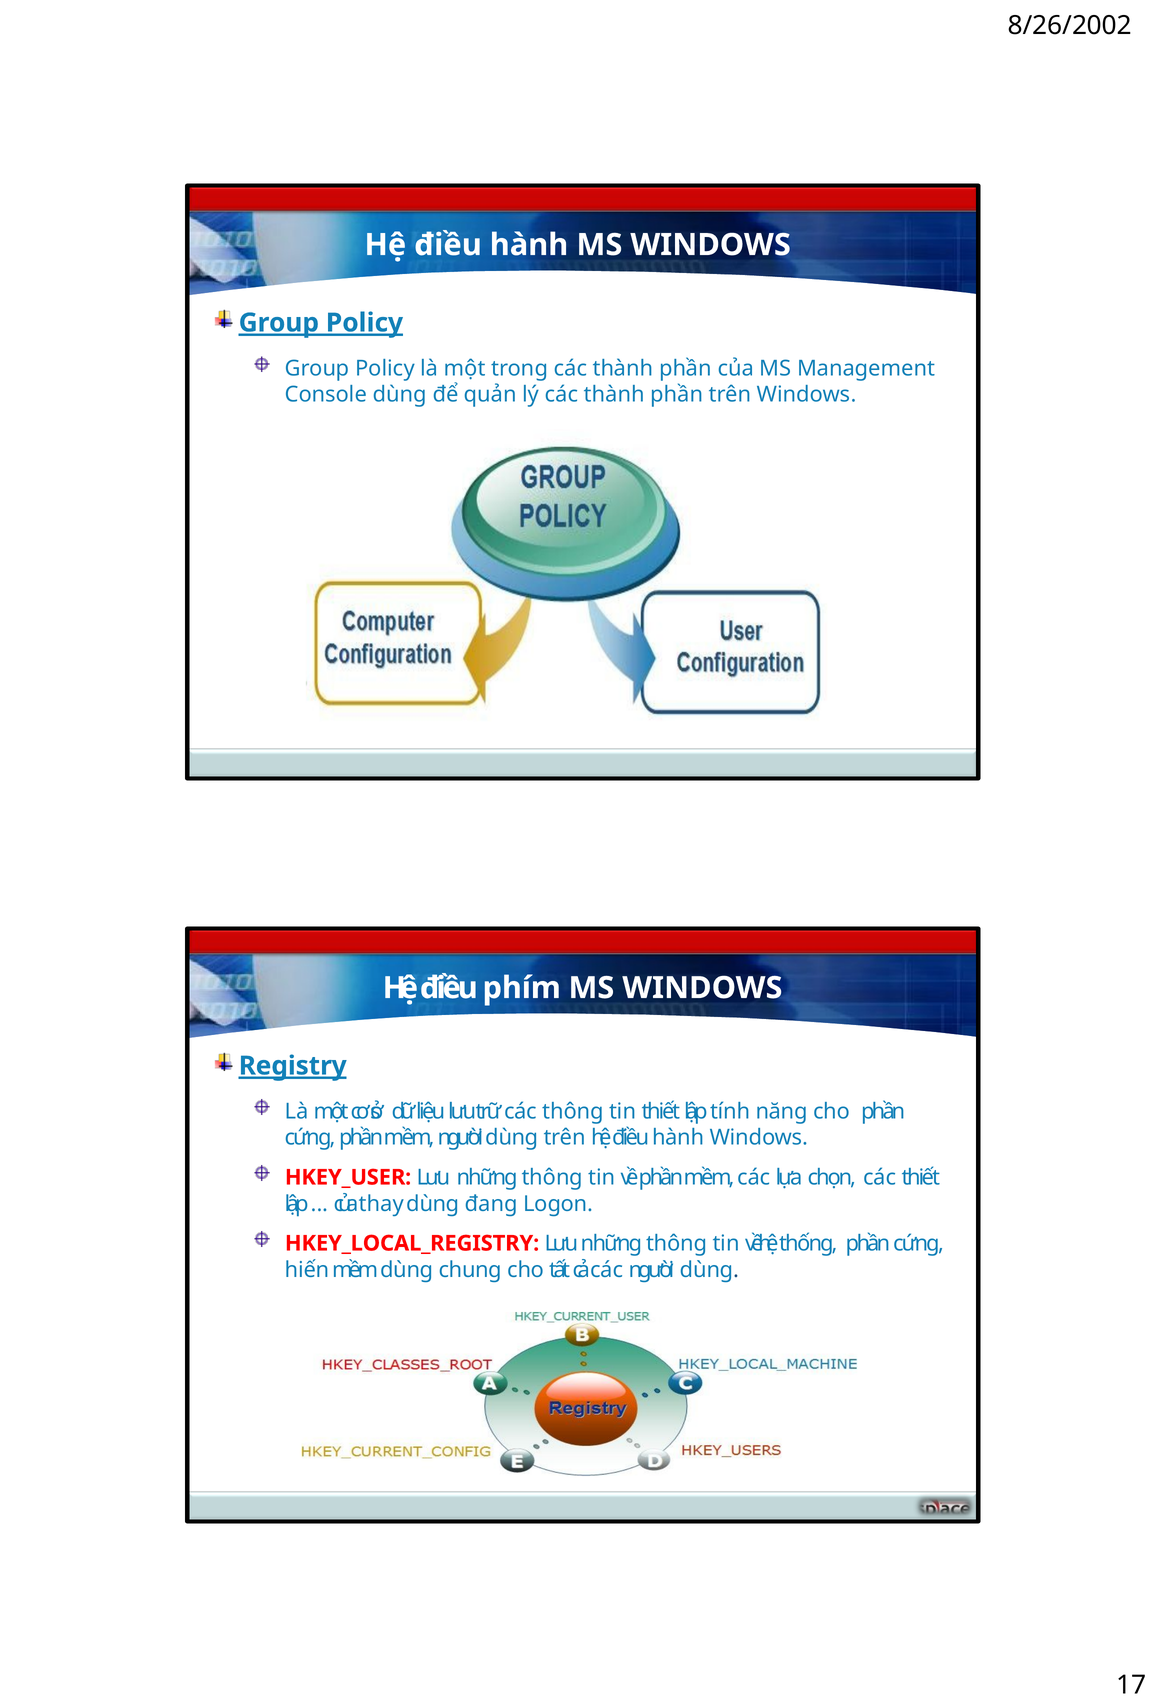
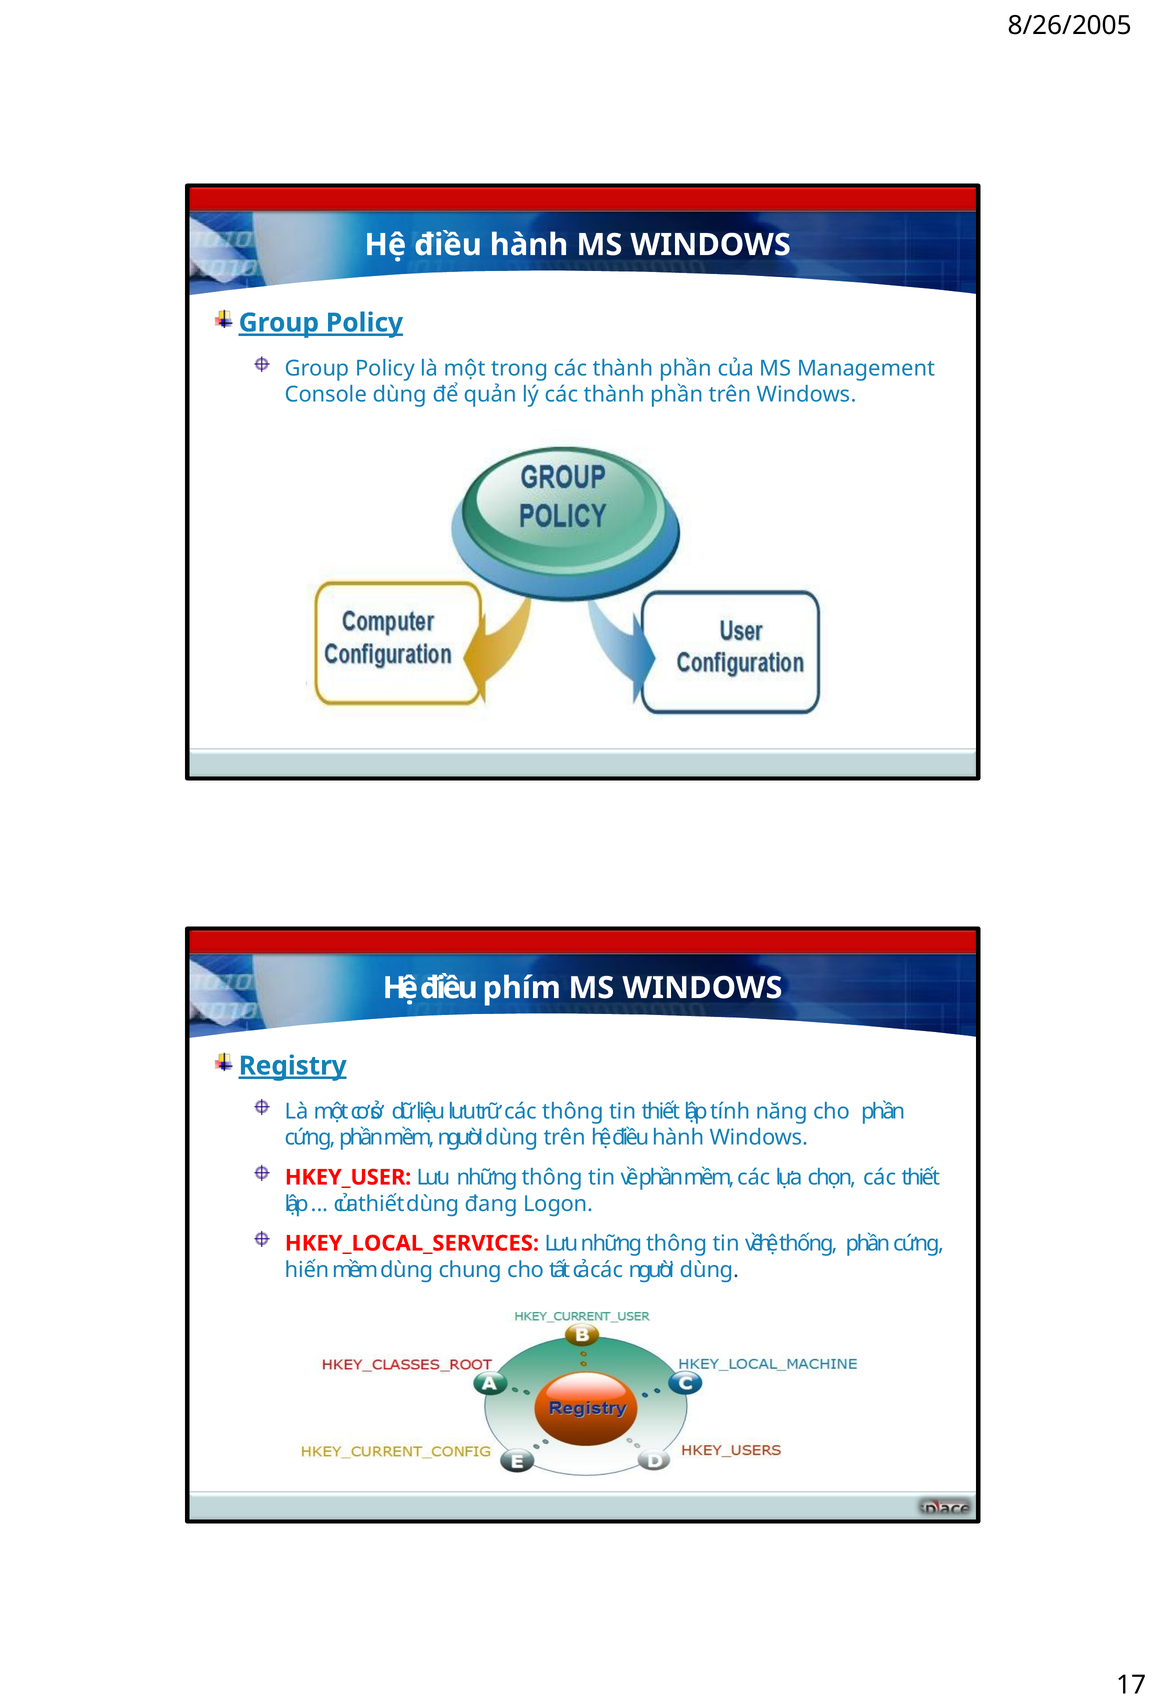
8/26/2002: 8/26/2002 -> 8/26/2005 (1070, 25)
của thay: thay -> thiết (382, 1204)
HKEY_LOCAL_REGISTRY: HKEY_LOCAL_REGISTRY -> HKEY_LOCAL_SERVICES (412, 1244)
